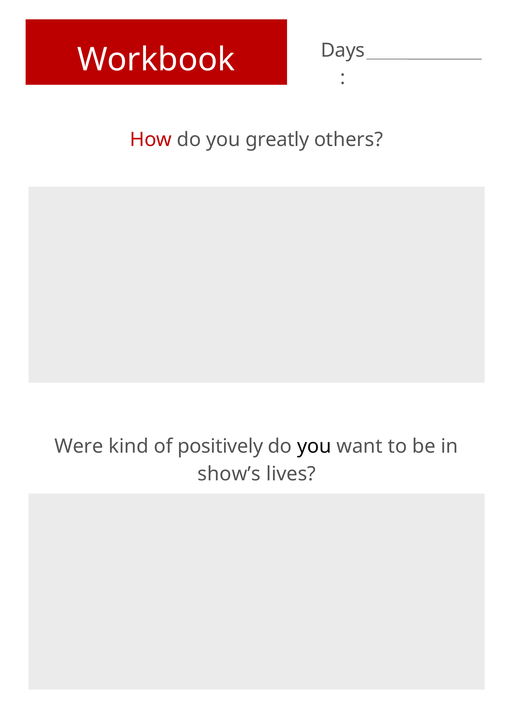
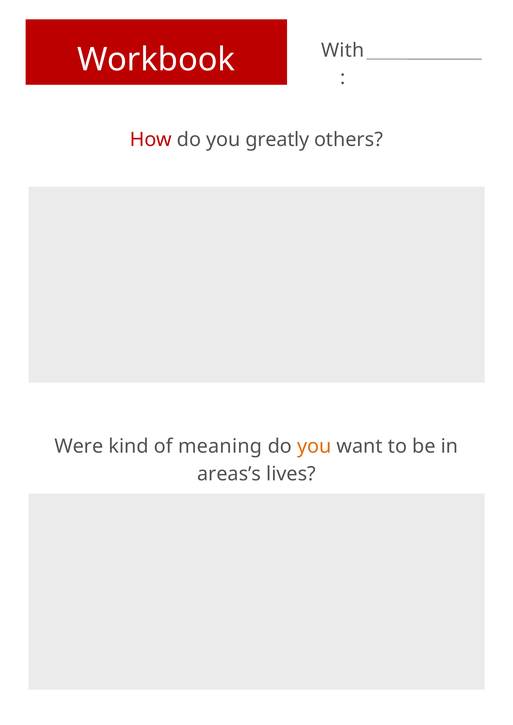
Days: Days -> With (343, 50)
positively: positively -> meaning (220, 447)
you colour: black -> orange (314, 447)
show’s: show’s -> areas’s (229, 475)
